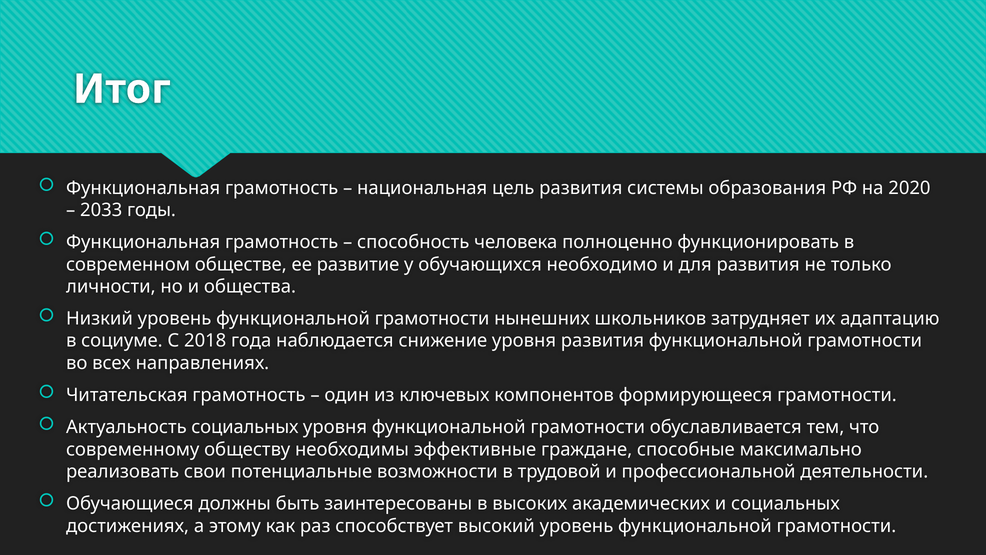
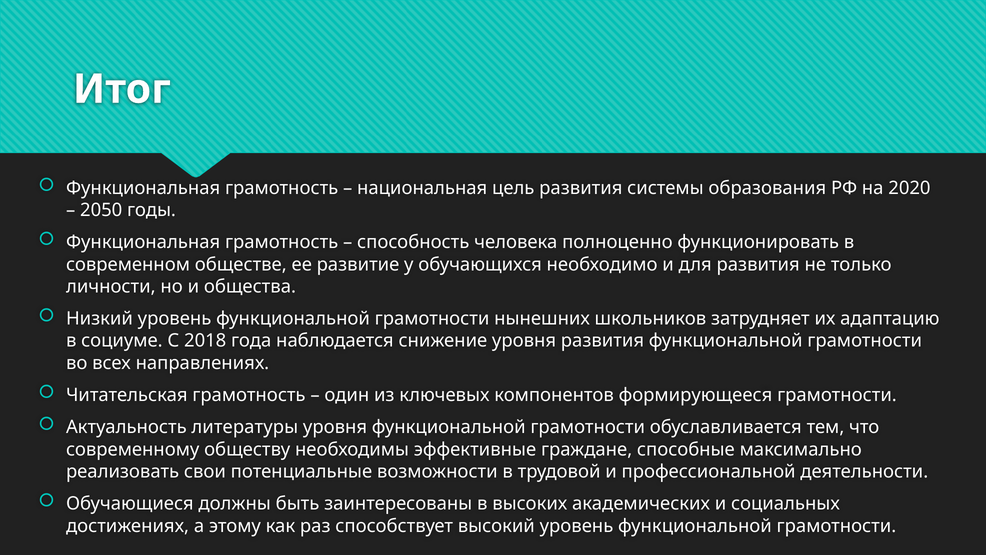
2033: 2033 -> 2050 (101, 210)
Актуальность социальных: социальных -> литературы (245, 427)
